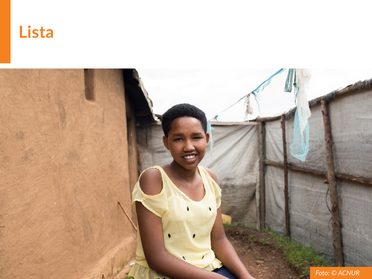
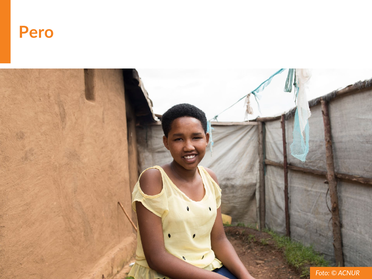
Lista: Lista -> Pero (36, 32)
